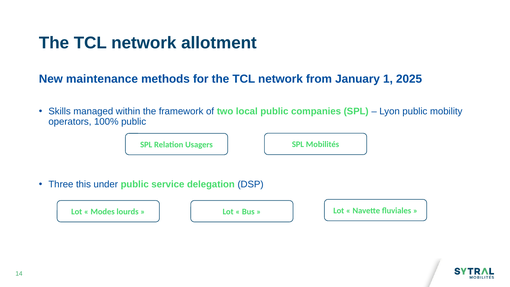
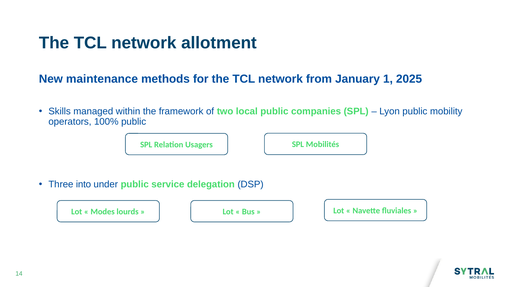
this: this -> into (83, 184)
